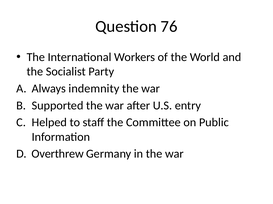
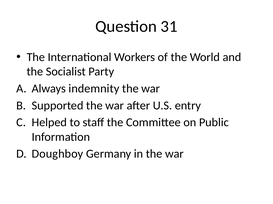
76: 76 -> 31 (169, 26)
Overthrew: Overthrew -> Doughboy (58, 154)
